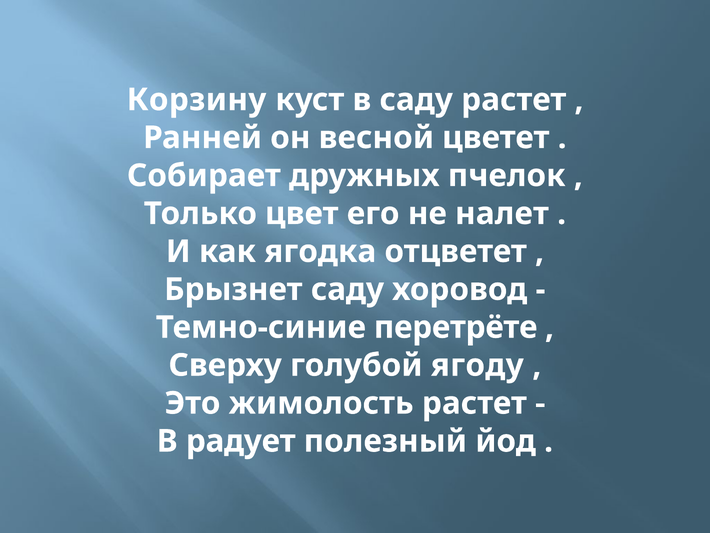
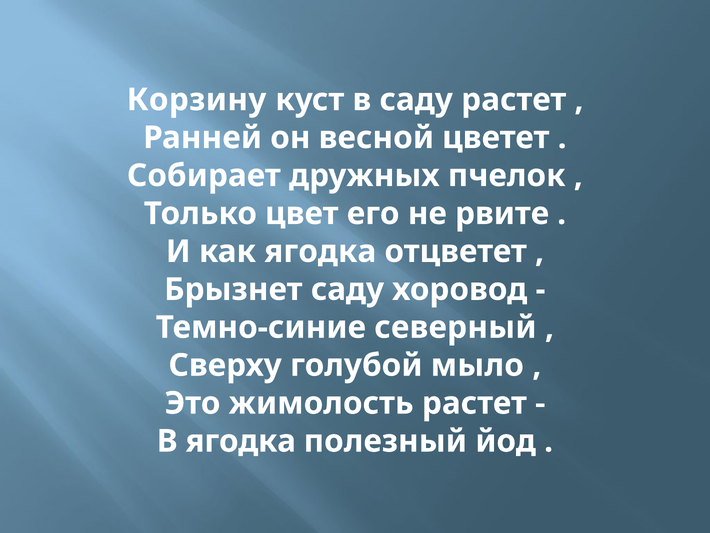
налет: налет -> рвите (502, 213)
перетрёте: перетрёте -> северный (455, 327)
ягоду: ягоду -> мыло (477, 365)
В радует: радует -> ягодка (241, 441)
